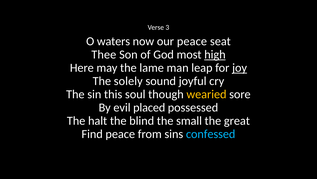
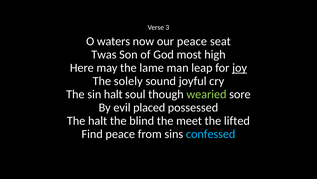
Thee: Thee -> Twas (104, 54)
high underline: present -> none (215, 54)
sin this: this -> halt (113, 94)
wearied colour: yellow -> light green (206, 94)
small: small -> meet (189, 120)
great: great -> lifted (237, 120)
